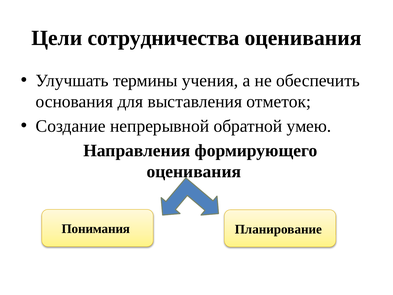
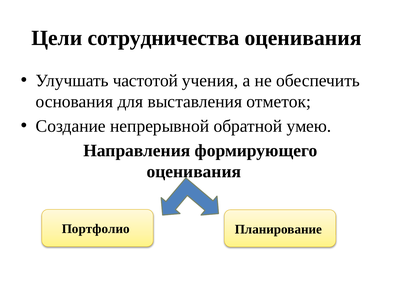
термины: термины -> частотой (145, 81)
Понимания: Понимания -> Портфолио (96, 229)
